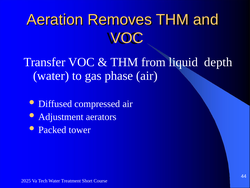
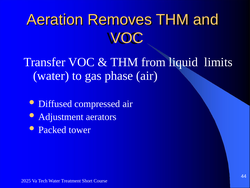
depth: depth -> limits (218, 62)
